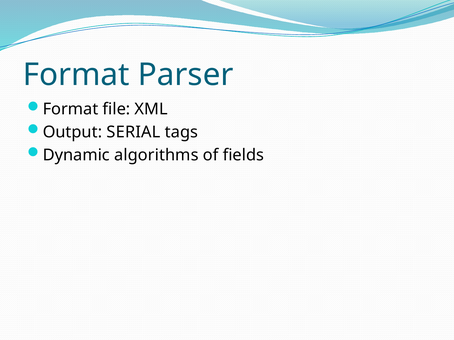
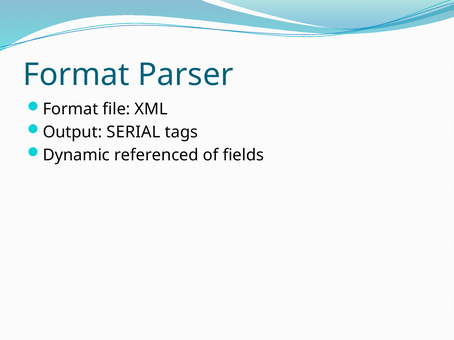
algorithms: algorithms -> referenced (156, 155)
